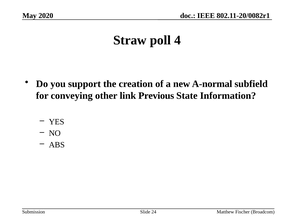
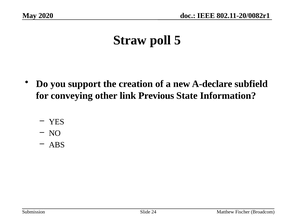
4: 4 -> 5 (177, 40)
A-normal: A-normal -> A-declare (212, 84)
